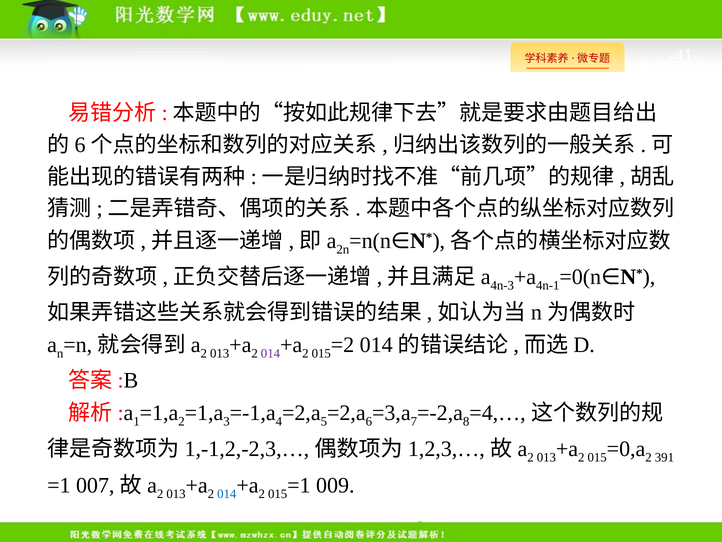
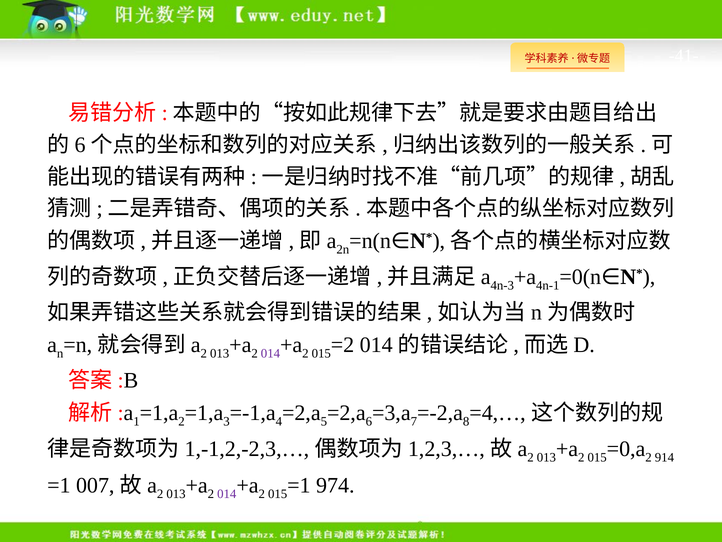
391: 391 -> 914 (664, 457)
014 colour: blue -> purple (227, 493)
009: 009 -> 974 (335, 485)
